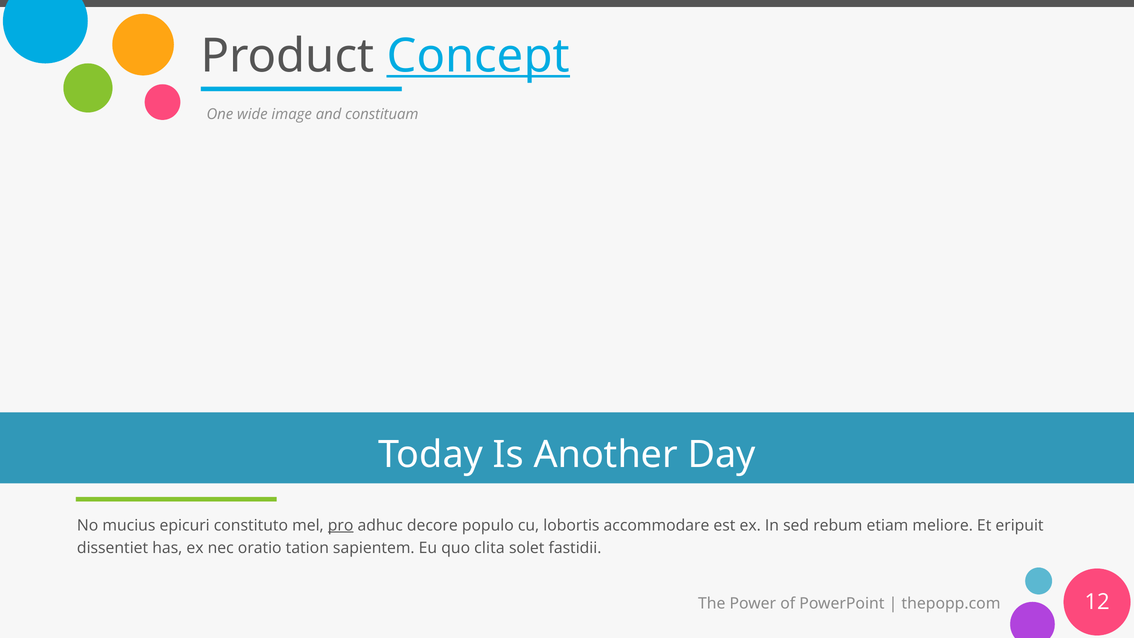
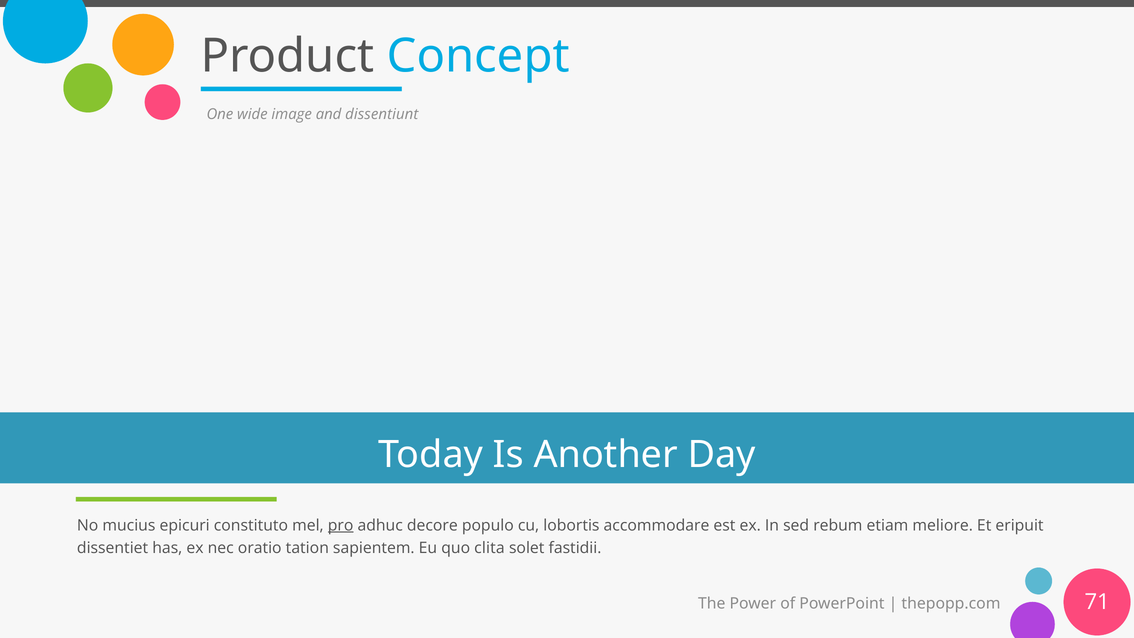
Concept underline: present -> none (478, 56)
constituam: constituam -> dissentiunt (382, 114)
12: 12 -> 71 (1097, 602)
